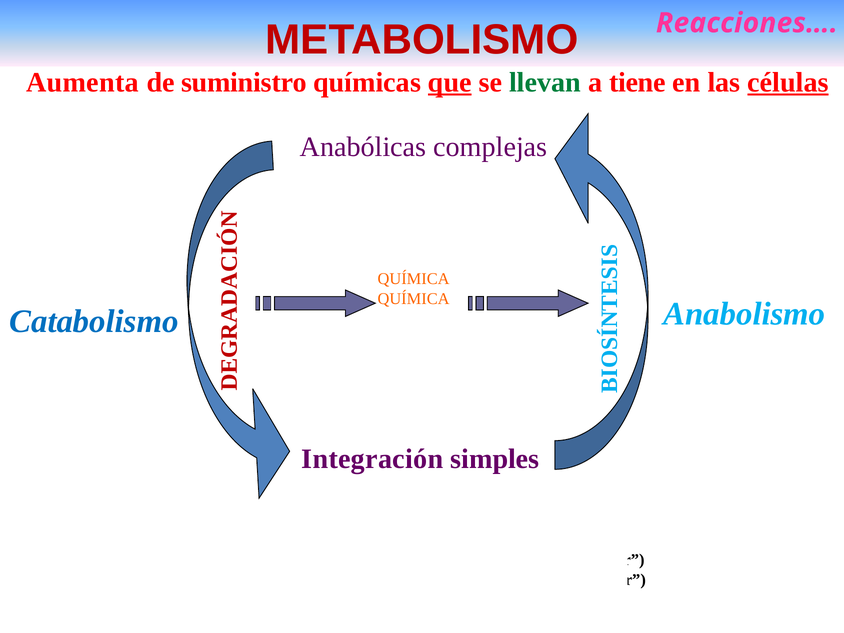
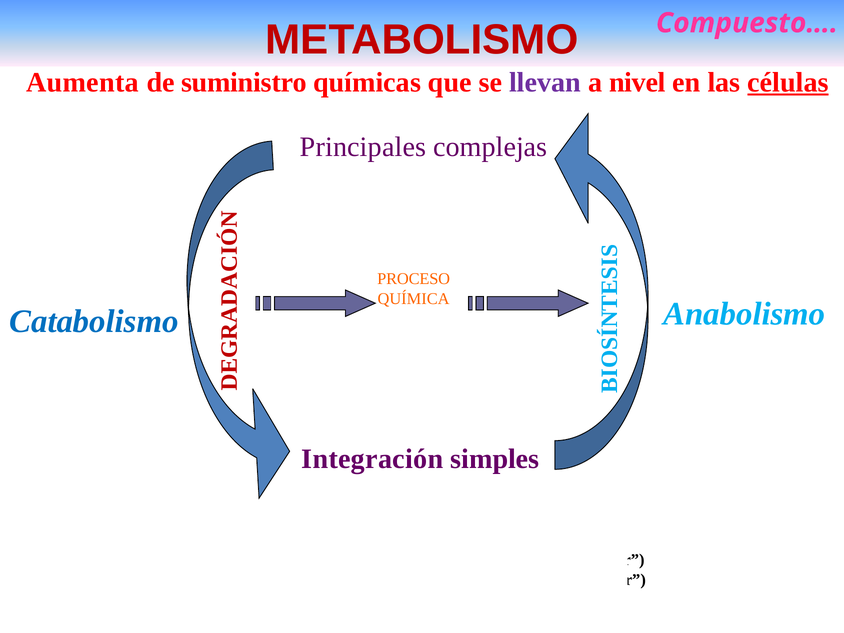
Reacciones…: Reacciones… -> Compuesto… (747, 23)
que underline: present -> none (450, 82)
llevan colour: green -> purple (545, 82)
tiene: tiene -> nivel (637, 82)
Anabólicas: Anabólicas -> Principales (363, 147)
QUÍMICA: QUÍMICA -> PROCESO (414, 279)
